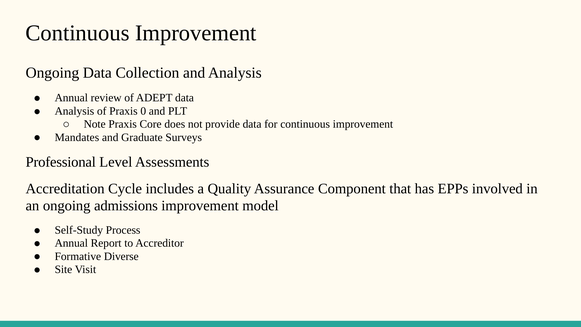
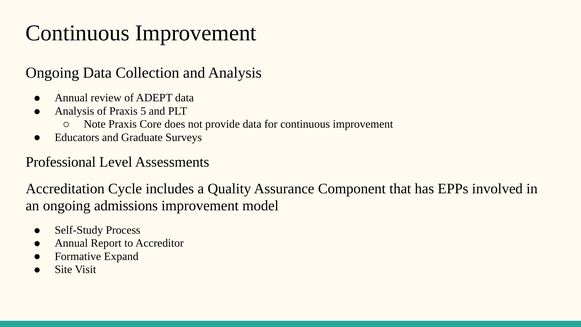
0: 0 -> 5 (143, 111)
Mandates: Mandates -> Educators (77, 137)
Diverse: Diverse -> Expand (121, 256)
